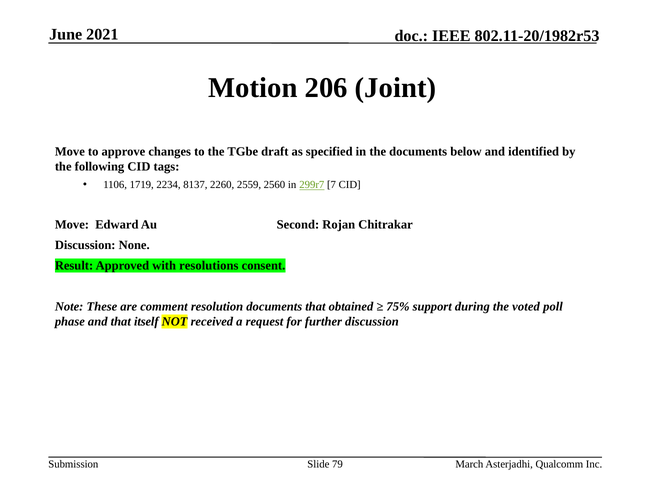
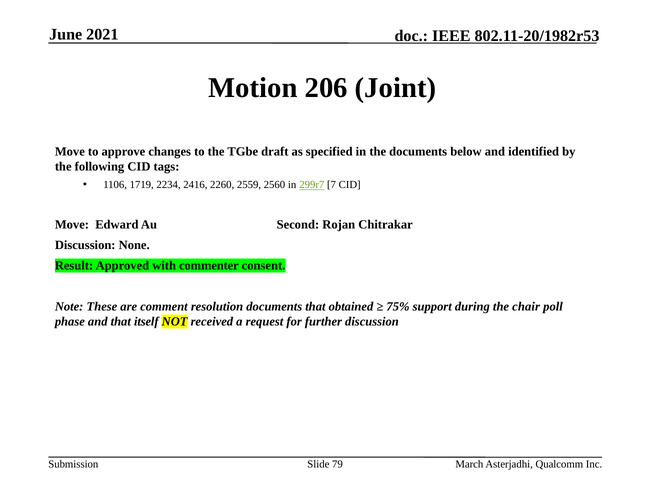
8137: 8137 -> 2416 (195, 185)
resolutions: resolutions -> commenter (209, 266)
voted: voted -> chair (526, 306)
